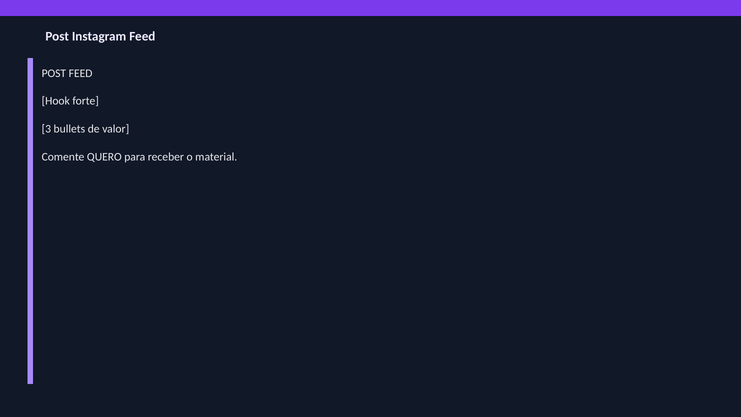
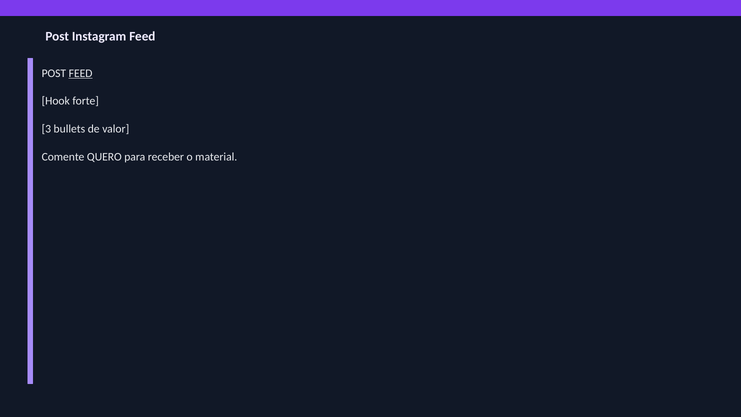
FEED underline: none -> present (81, 73)
